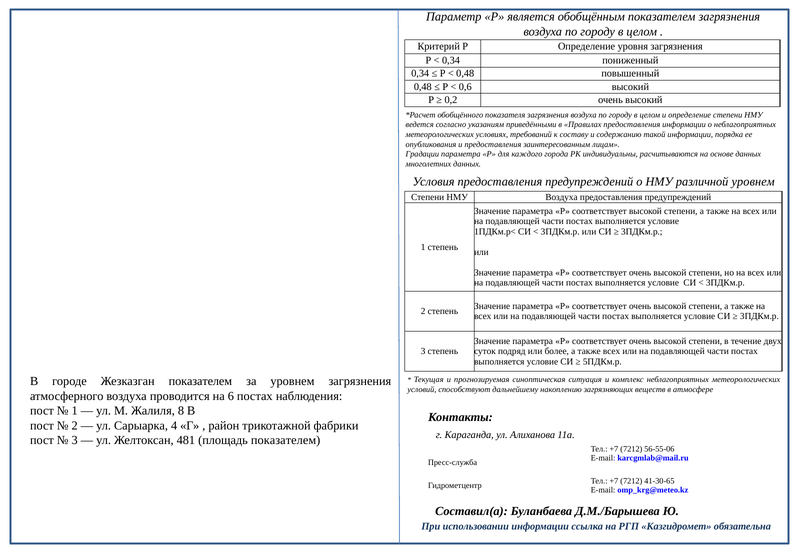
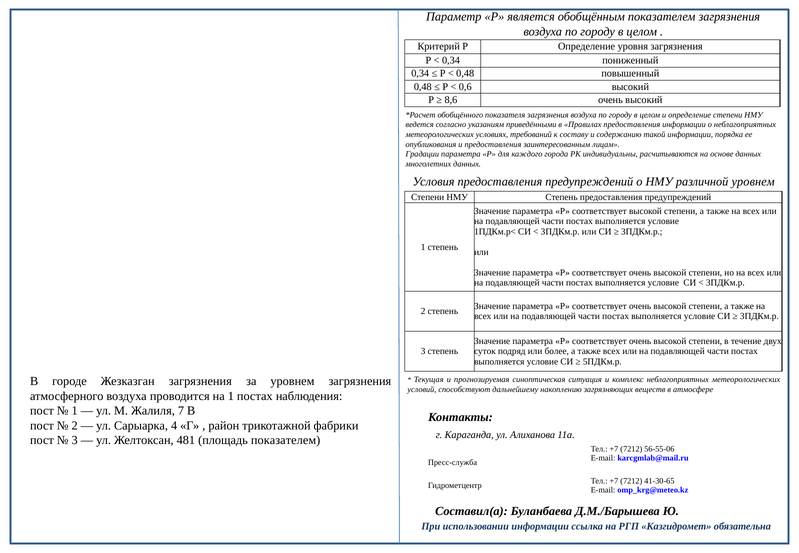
0,2: 0,2 -> 8,6 (451, 100)
НМУ Воздуха: Воздуха -> Степень (561, 197)
Жезказган показателем: показателем -> загрязнения (200, 381)
на 6: 6 -> 1 (231, 396)
8: 8 -> 7 (181, 411)
